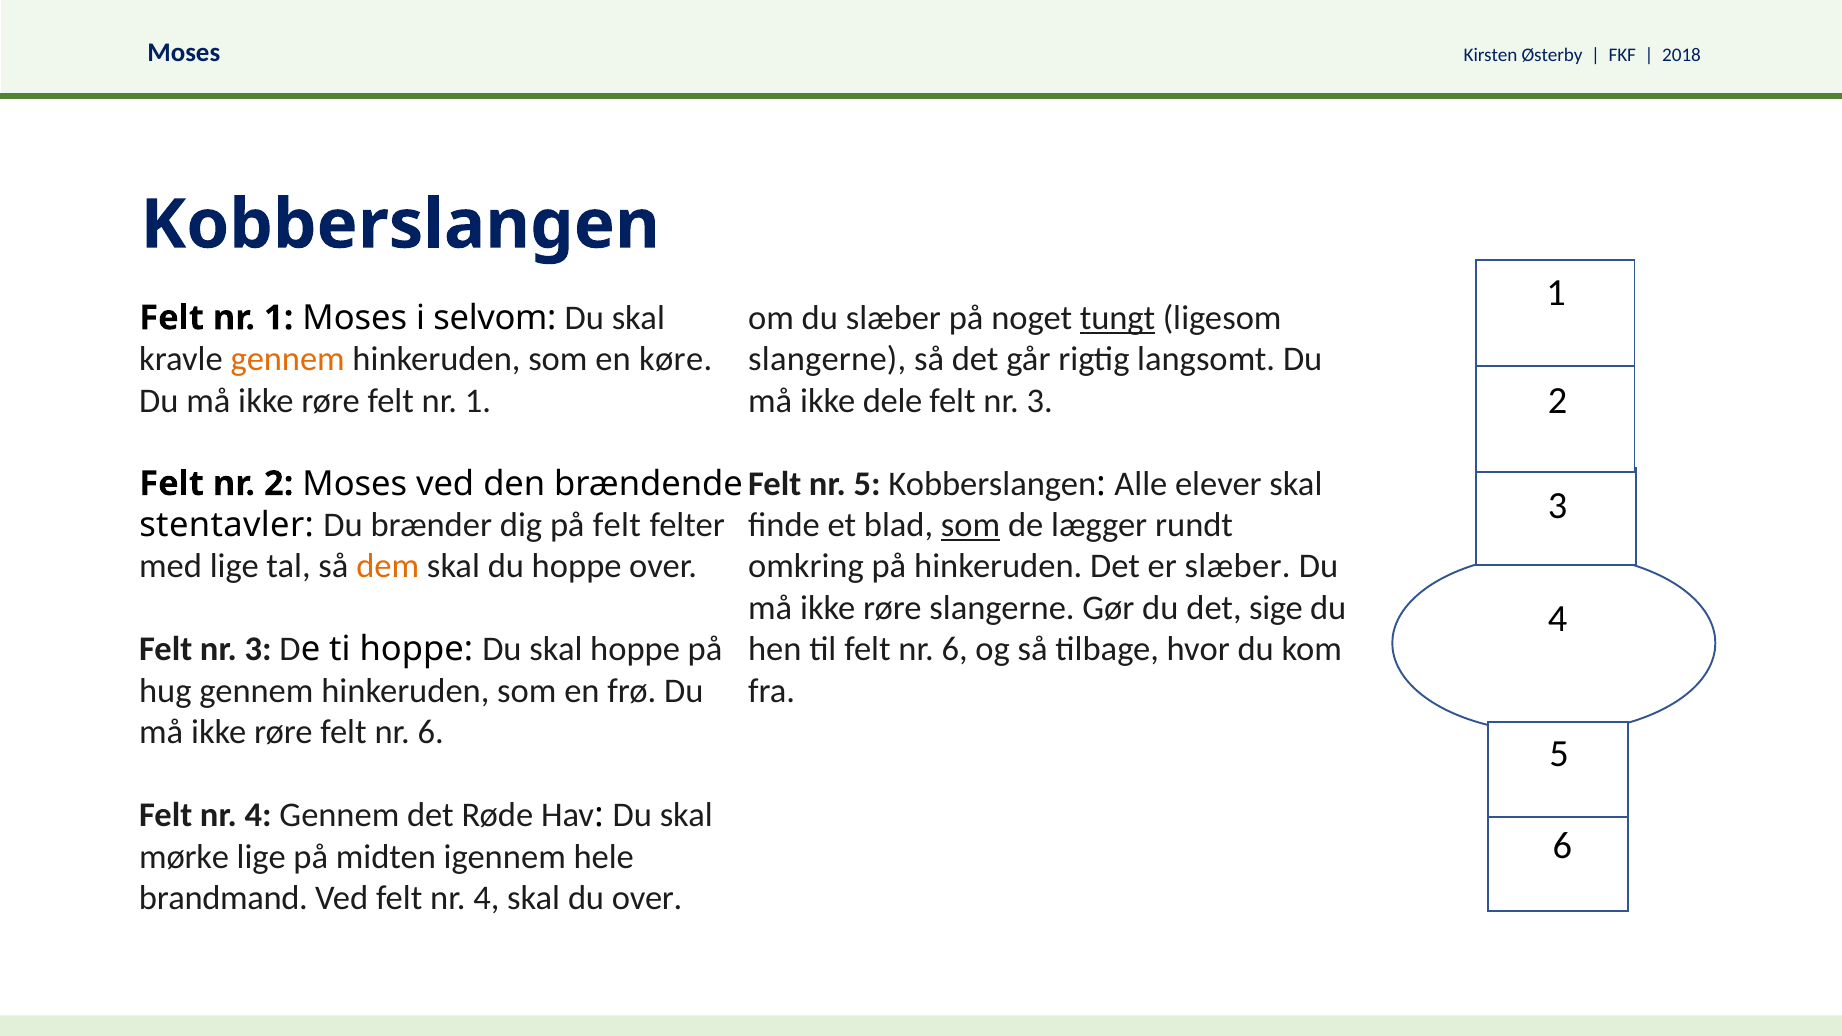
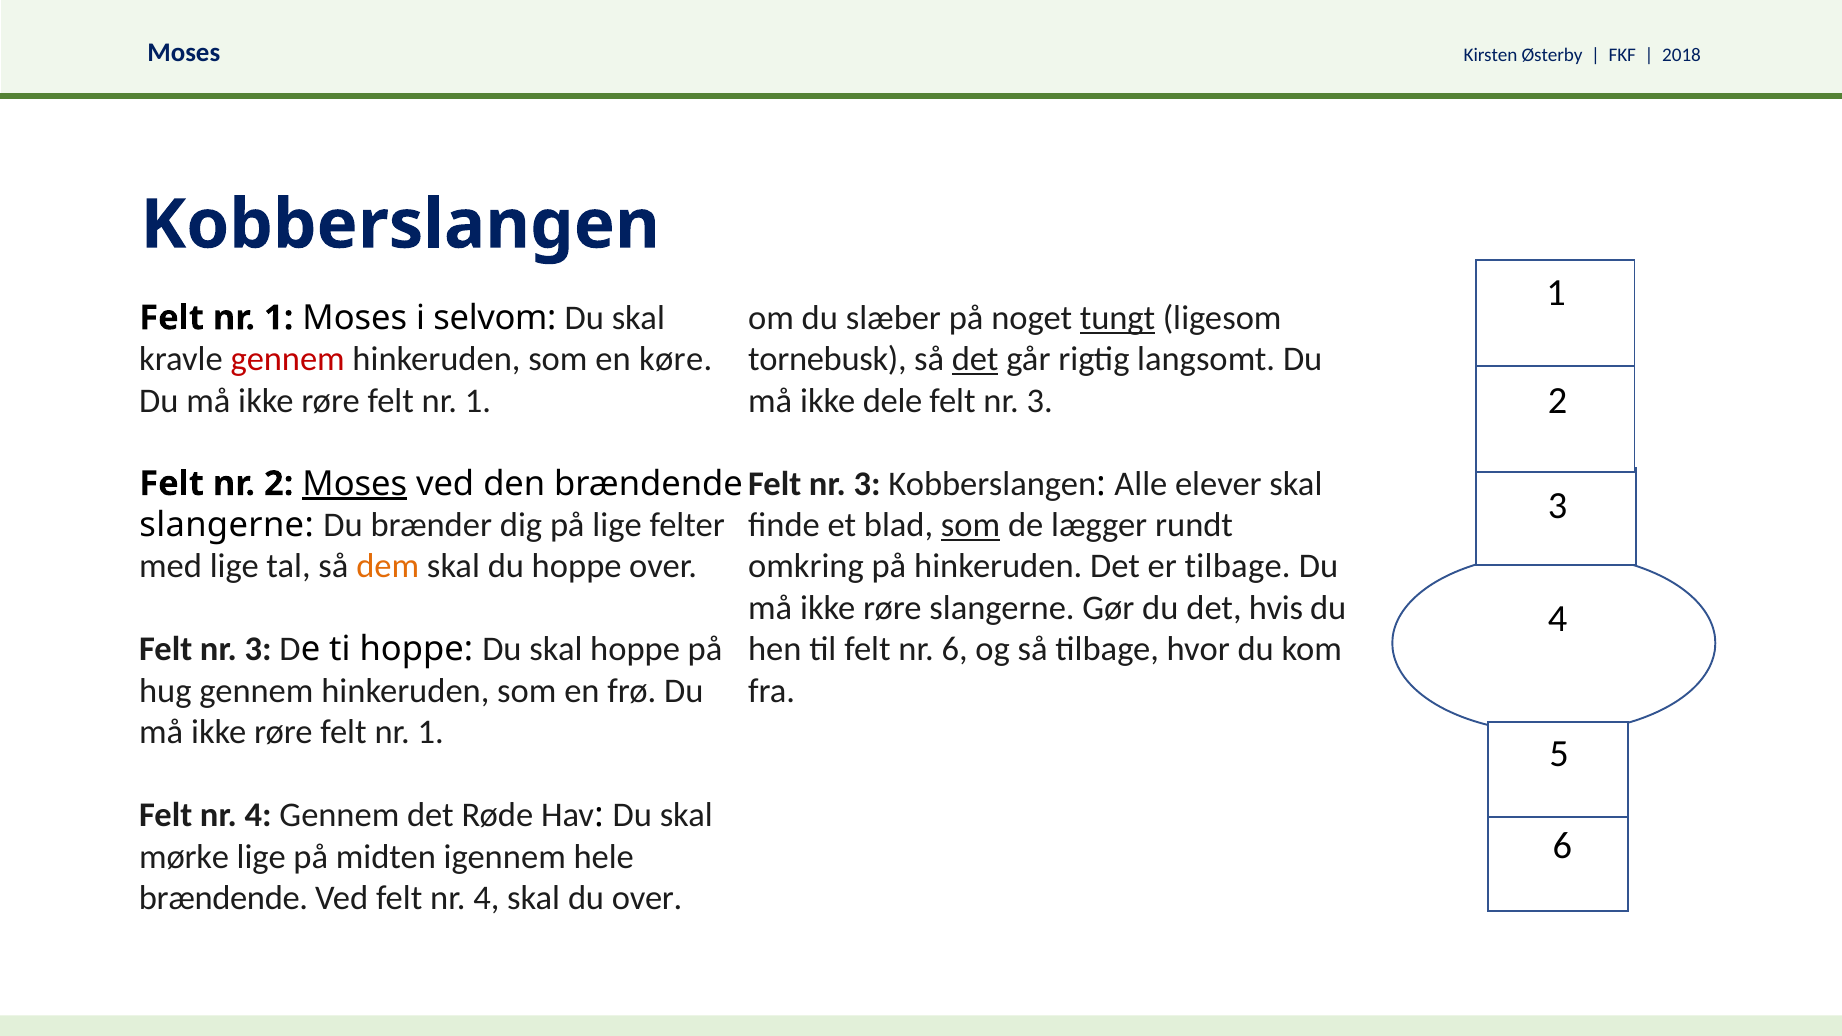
gennem colour: orange -> red (288, 359)
slangerne: slangerne -> tornebusk (827, 359)
det underline: none -> present (975, 359)
5: 5 -> 3 (867, 484)
Moses underline: none -> present (355, 484)
stentavler: stentavler -> slangerne (227, 525)
på felt: felt -> lige (617, 525)
er slæber: slæber -> tilbage (1238, 567)
sige: sige -> hvis (1276, 608)
6: 6 -> 1 (431, 732)
brandmand: brandmand -> brændende (223, 898)
